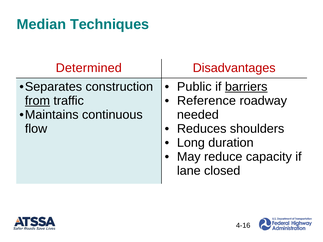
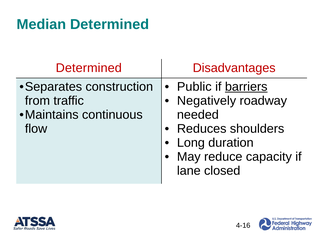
Median Techniques: Techniques -> Determined (110, 24)
from underline: present -> none (37, 101)
Reference: Reference -> Negatively (207, 101)
